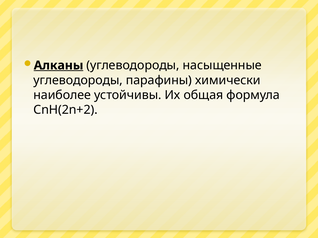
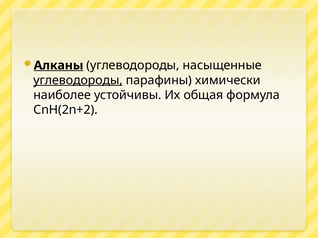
углеводороды underline: none -> present (78, 80)
